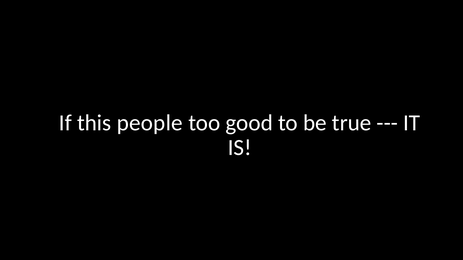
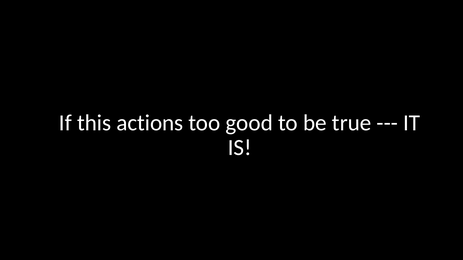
people: people -> actions (150, 123)
